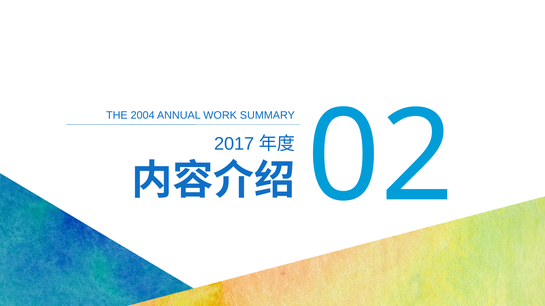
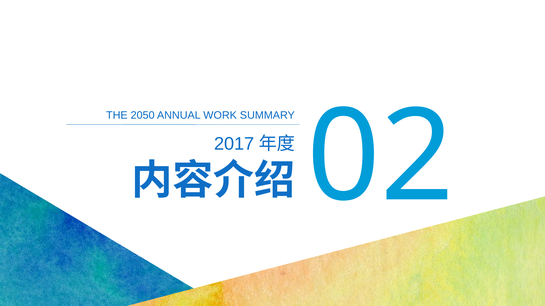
2004: 2004 -> 2050 (143, 115)
